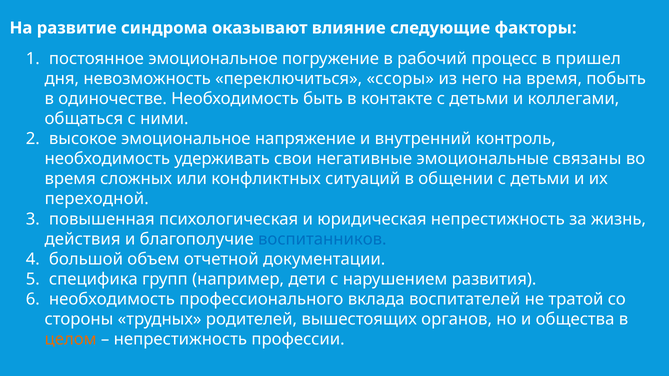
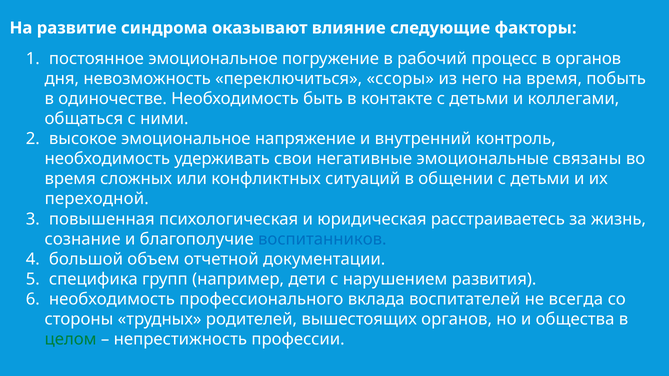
в пришел: пришел -> органов (588, 59)
юридическая непрестижность: непрестижность -> расстраиваетесь (498, 219)
действия: действия -> сознание (83, 239)
тратой: тратой -> всегда (576, 299)
целом colour: orange -> green (71, 340)
